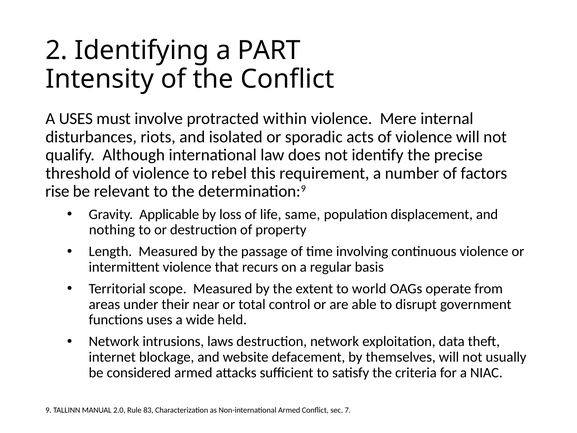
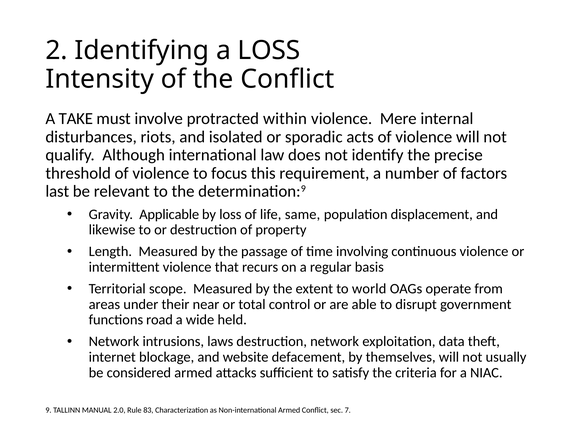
a PART: PART -> LOSS (269, 50)
A USES: USES -> TAKE (76, 119)
rebel: rebel -> focus (229, 173)
rise: rise -> last (57, 191)
nothing: nothing -> likewise (112, 230)
functions uses: uses -> road (159, 320)
